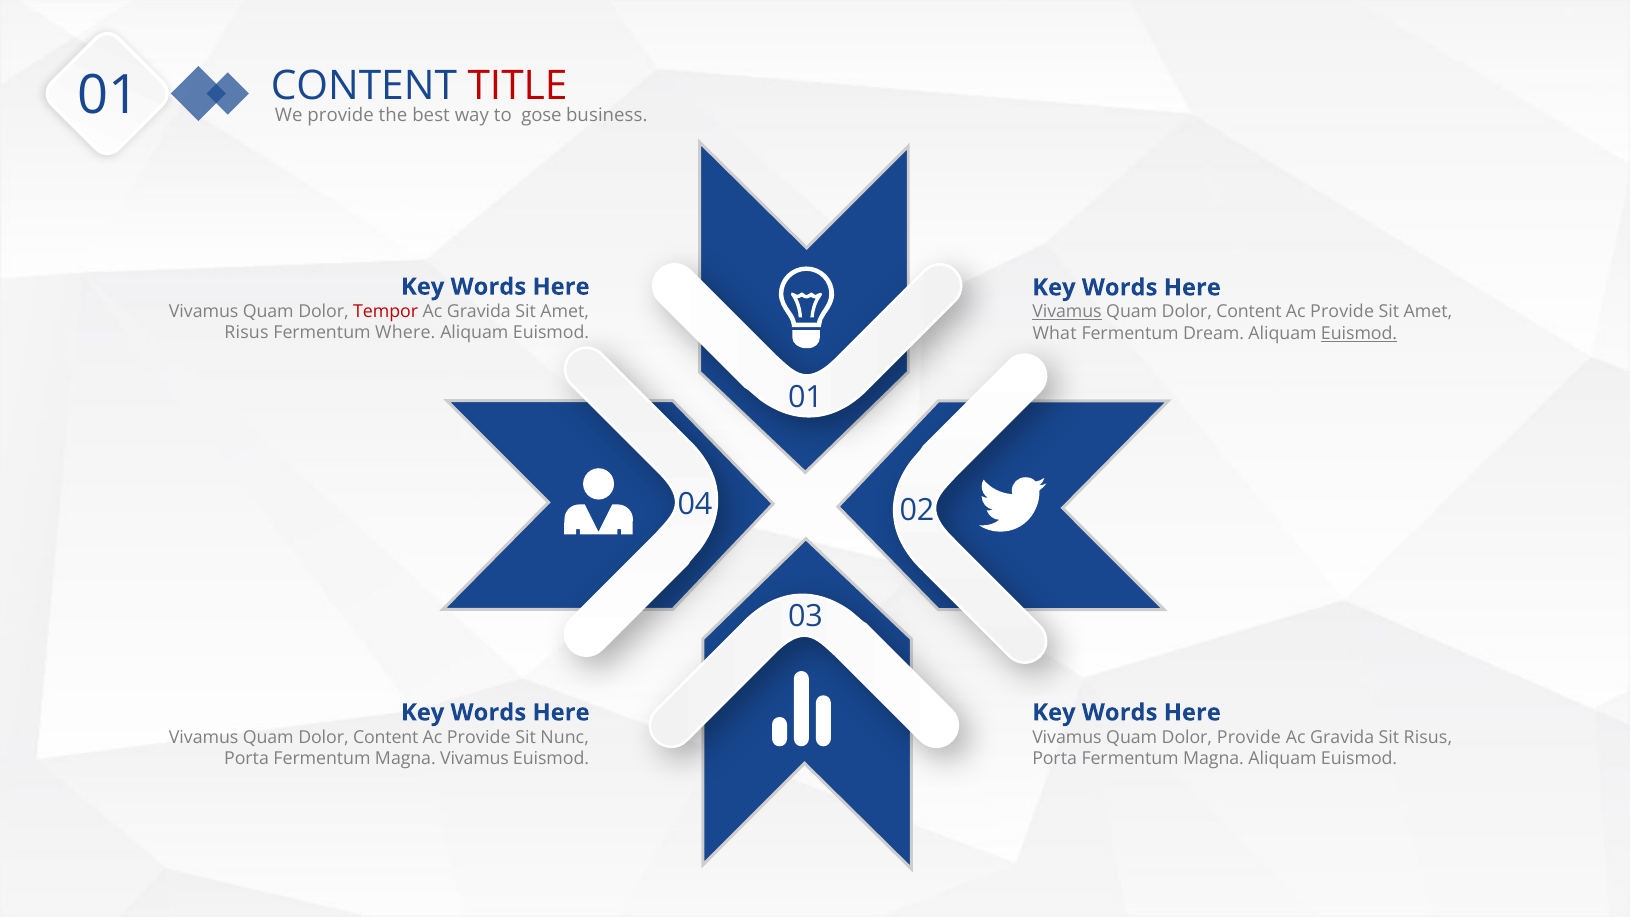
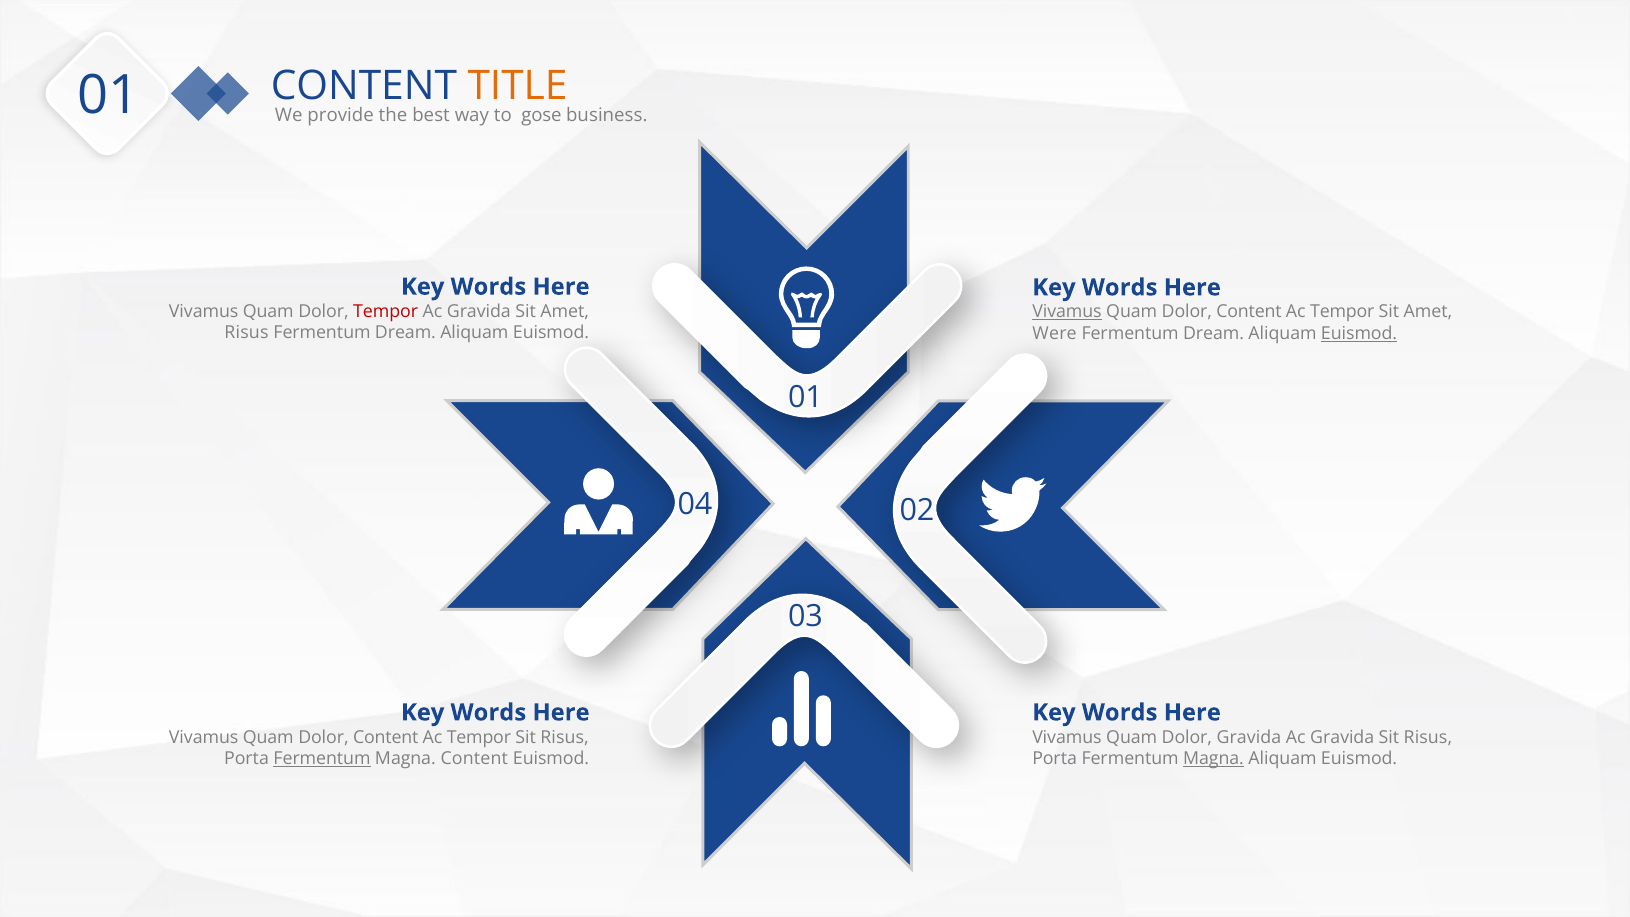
TITLE colour: red -> orange (518, 86)
Provide: Provide -> Tempor (1342, 312)
Where: Where -> Dream (405, 333)
What: What -> Were (1055, 333)
Provide: Provide -> Tempor (479, 737)
Nunc: Nunc -> Risus (565, 737)
Dolor Provide: Provide -> Gravida (1249, 737)
Fermentum underline: none -> present (322, 758)
Magna Vivamus: Vivamus -> Content (474, 758)
Magna underline: none -> present (1213, 758)
